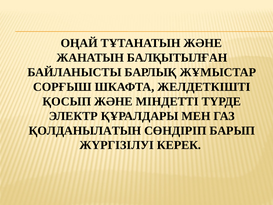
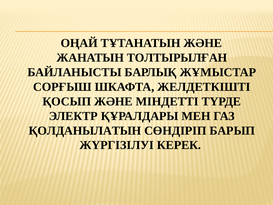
БАЛҚЫТЫЛҒАН: БАЛҚЫТЫЛҒАН -> ТОЛТЫРЫЛҒАН (177, 58)
